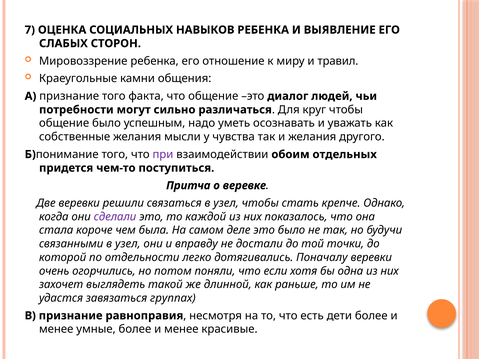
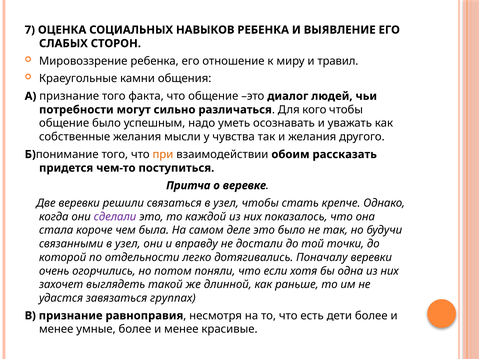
круг: круг -> кого (314, 110)
при colour: purple -> orange (163, 155)
отдельных: отдельных -> рассказать (345, 155)
